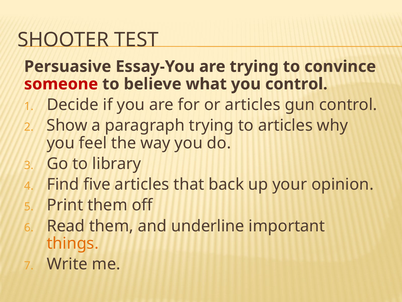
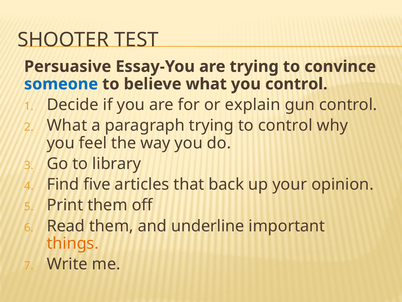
someone colour: red -> blue (61, 84)
or articles: articles -> explain (253, 105)
Show: Show -> What (67, 125)
to articles: articles -> control (285, 125)
